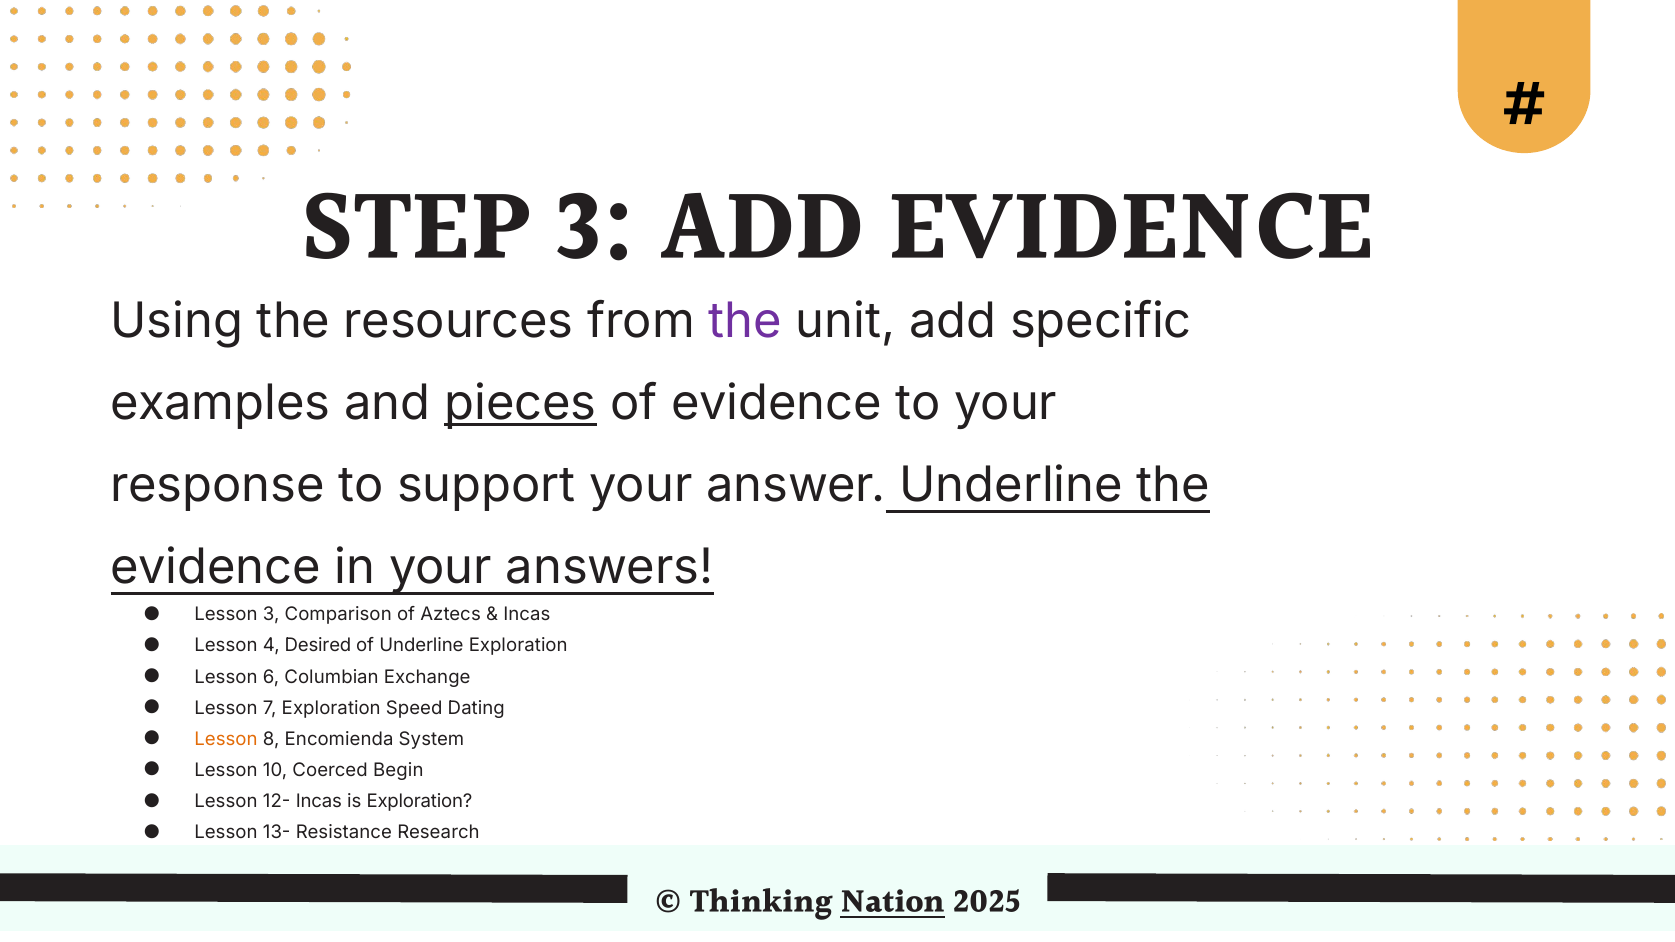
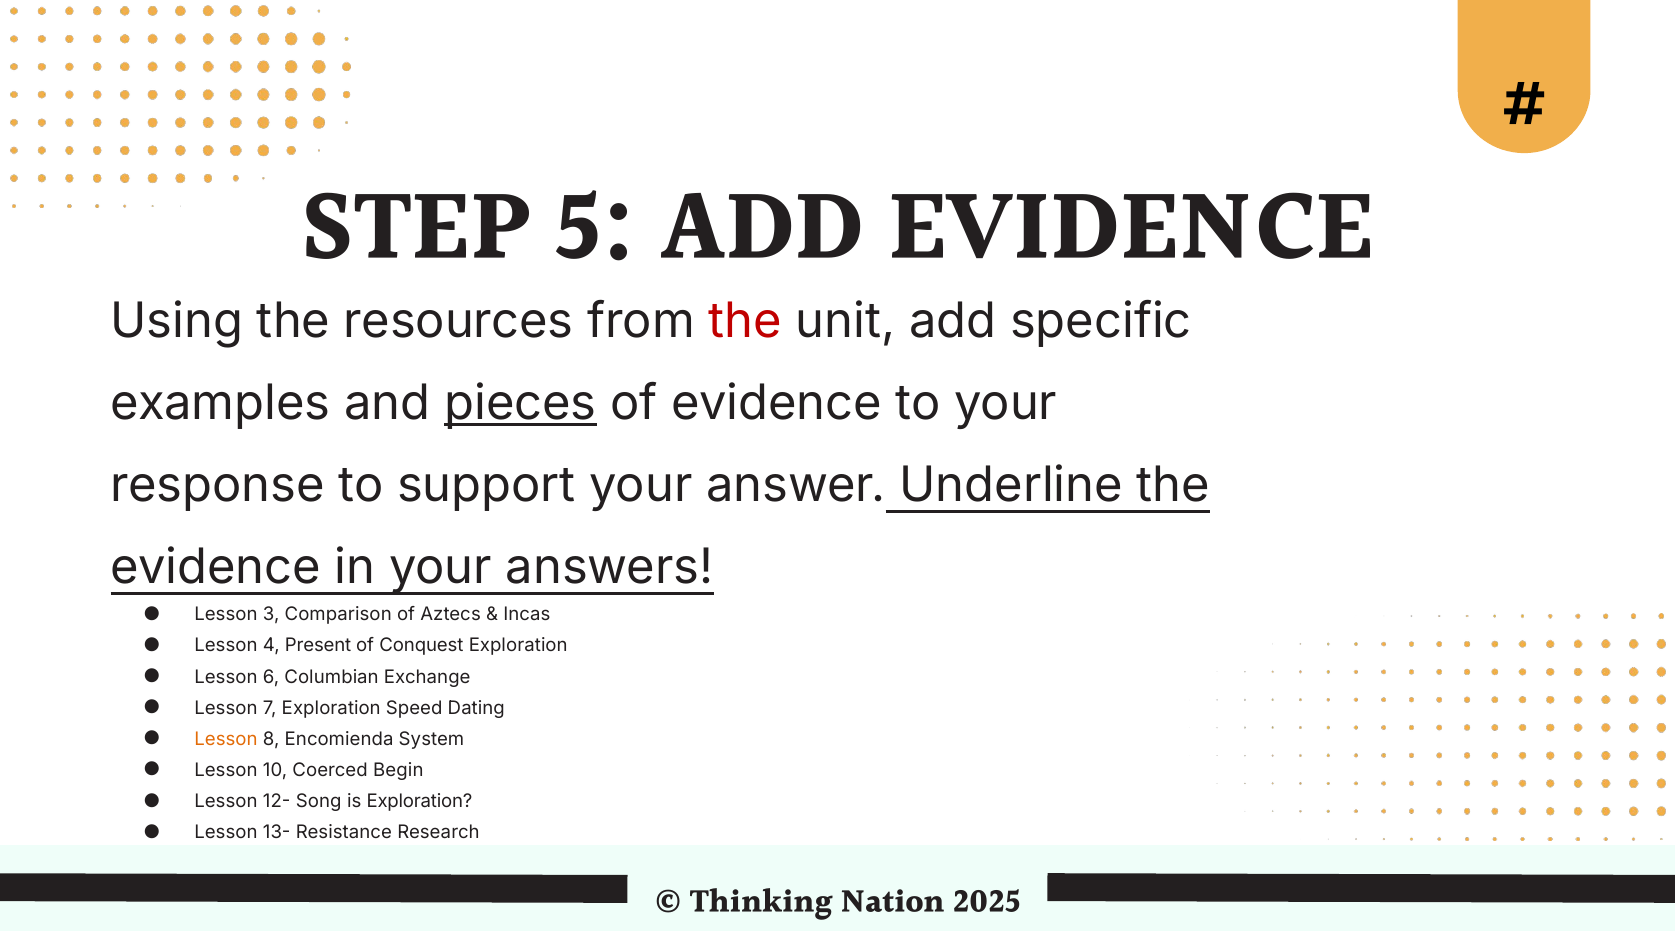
STEP 3: 3 -> 5 (595, 230)
the colour: purple -> red (746, 321)
Desired: Desired -> Present (318, 646)
of Underline: Underline -> Conquest (421, 646)
12- Incas: Incas -> Song (319, 802)
Nation underline: present -> none (892, 903)
